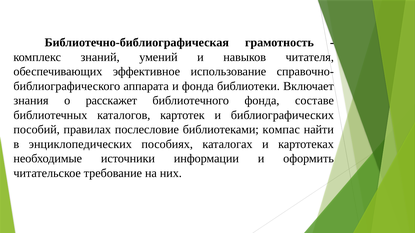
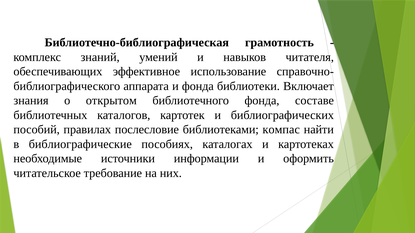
расскажет: расскажет -> открытом (111, 101)
энциклопедических: энциклопедических -> библиографические (80, 144)
